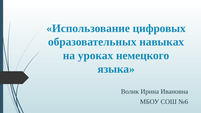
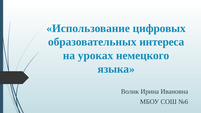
навыках: навыках -> интереса (162, 42)
